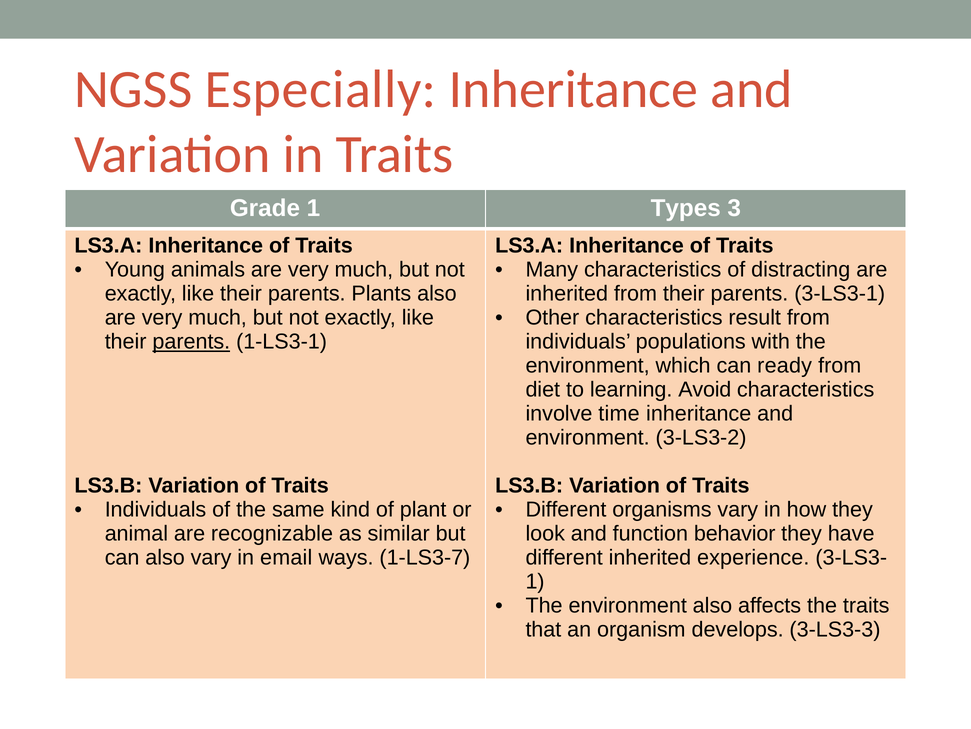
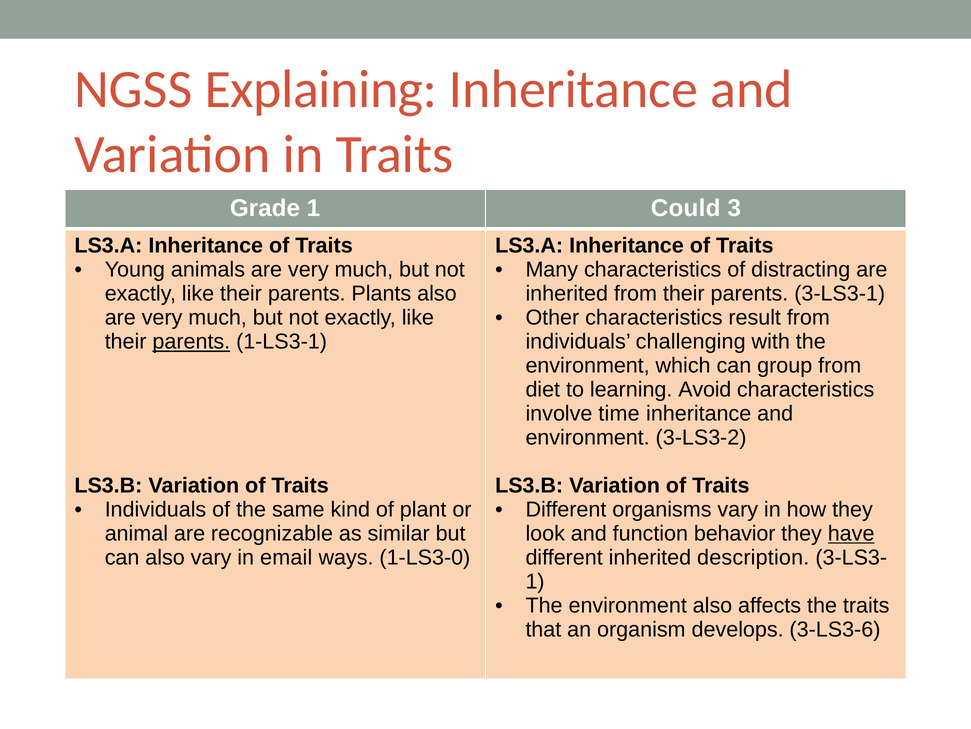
Especially: Especially -> Explaining (321, 89)
Types: Types -> Could (686, 208)
populations: populations -> challenging (691, 341)
ready: ready -> group (785, 365)
have underline: none -> present (851, 533)
1-LS3-7: 1-LS3-7 -> 1-LS3-0 (425, 557)
experience: experience -> description (753, 557)
3-LS3-3: 3-LS3-3 -> 3-LS3-6 (835, 629)
